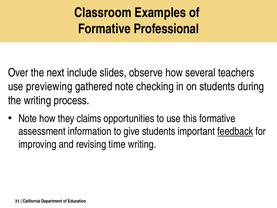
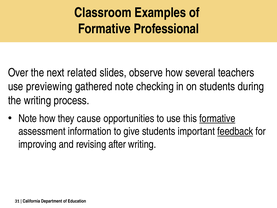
include: include -> related (82, 73)
claims: claims -> cause (89, 118)
formative underline: none -> present (217, 118)
time: time -> after (117, 144)
